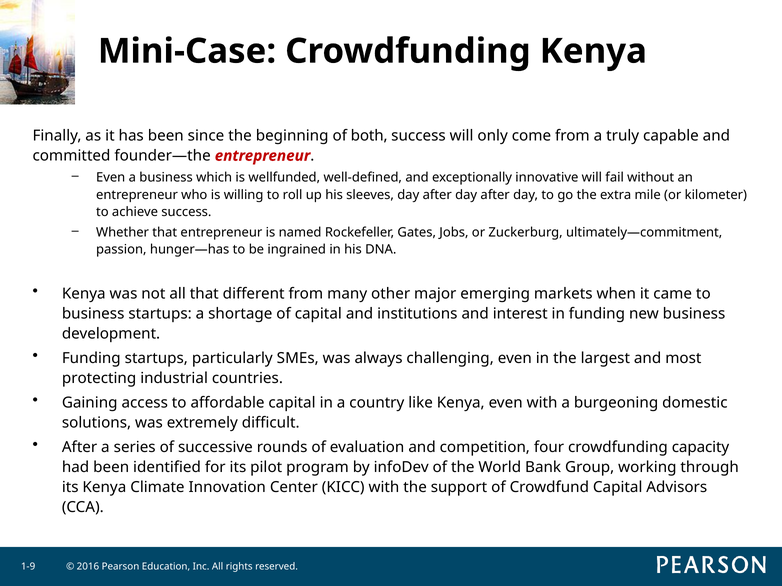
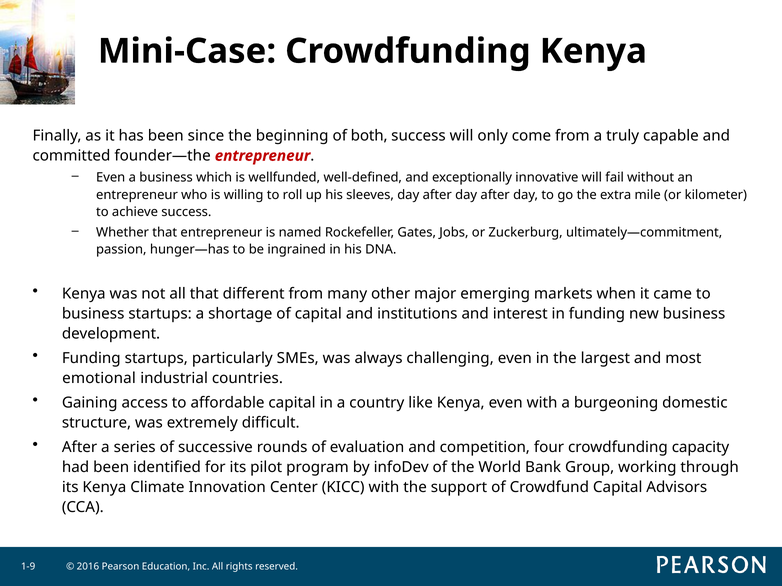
protecting: protecting -> emotional (99, 378)
solutions: solutions -> structure (97, 423)
